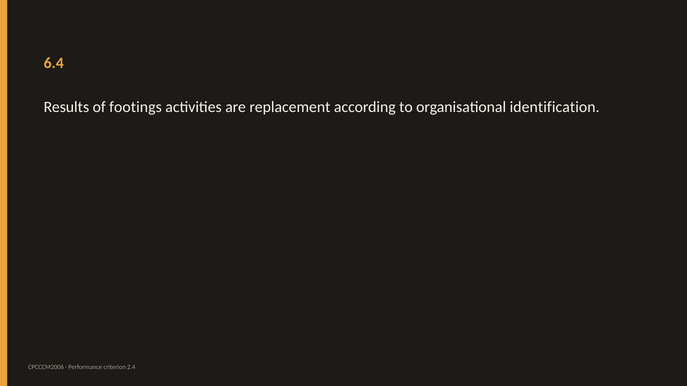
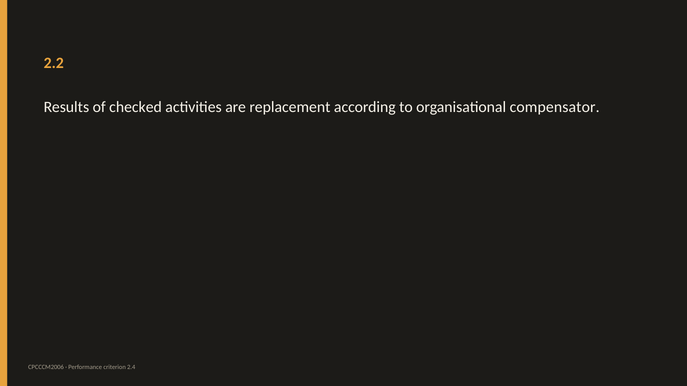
6.4: 6.4 -> 2.2 (54, 63)
footings: footings -> checked (136, 107)
identification: identification -> compensator (555, 107)
